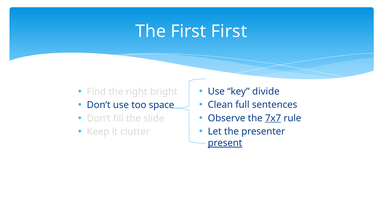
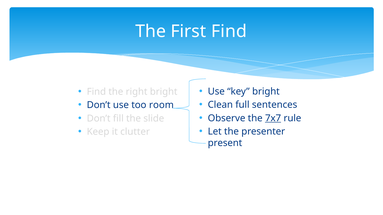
First First: First -> Find (229, 32)
key divide: divide -> bright (266, 92)
space: space -> room (161, 105)
present underline: present -> none (225, 143)
